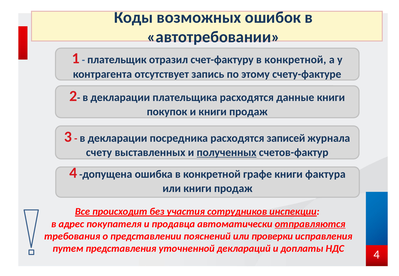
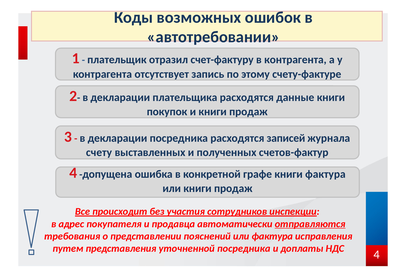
счет-фактуру в конкретной: конкретной -> контрагента (295, 60)
полученных underline: present -> none (227, 153)
или проверки: проверки -> фактура (272, 236)
уточненной деклараций: деклараций -> посредника (244, 249)
